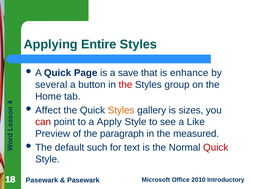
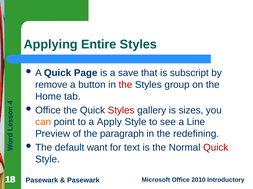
enhance: enhance -> subscript (189, 73)
several: several -> remove (51, 85)
Affect: Affect -> Office (48, 111)
Styles colour: orange -> red (121, 111)
can colour: red -> orange (43, 122)
Like: Like -> Line (196, 122)
measured: measured -> redefining (196, 134)
such: such -> want (97, 148)
